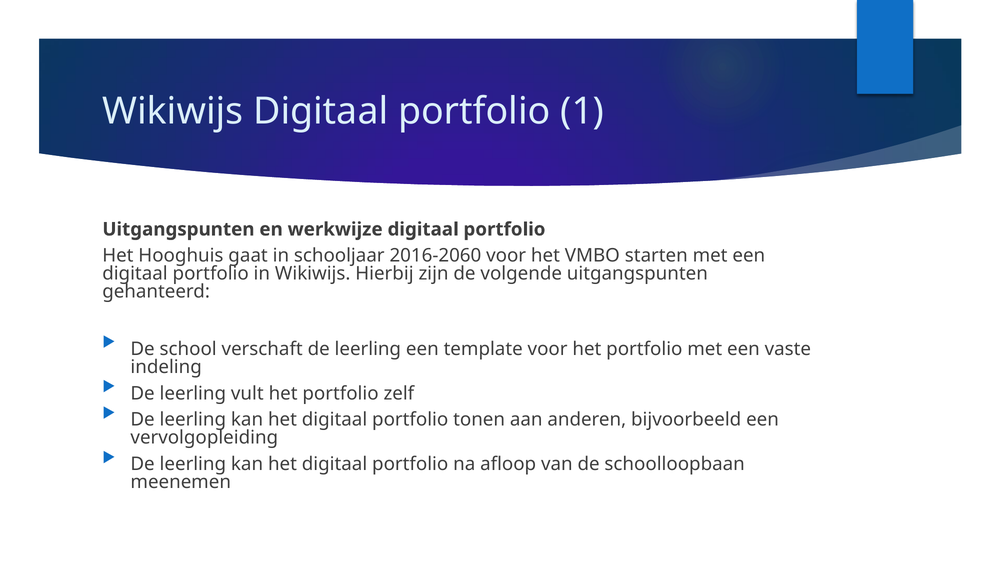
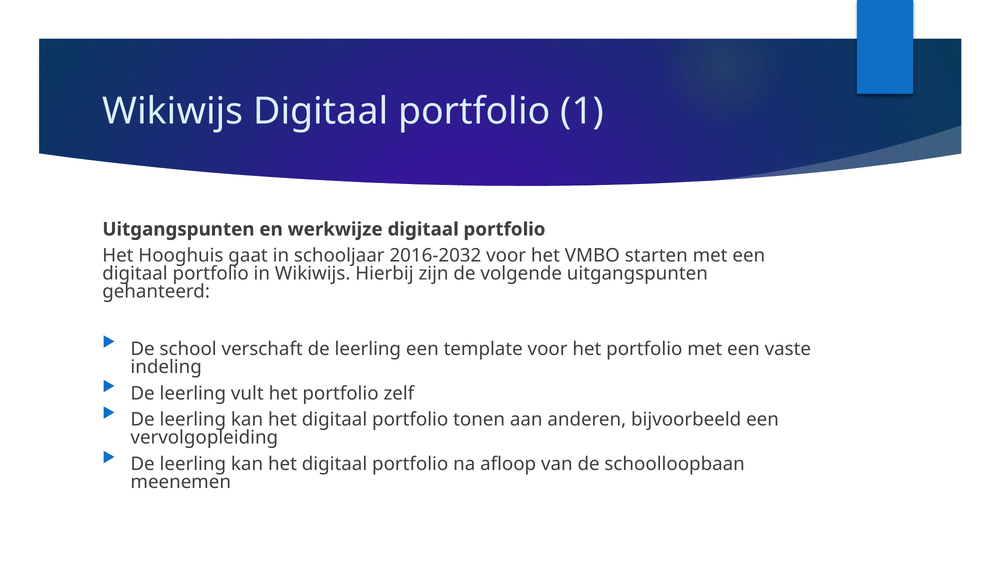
2016-2060: 2016-2060 -> 2016-2032 (435, 256)
